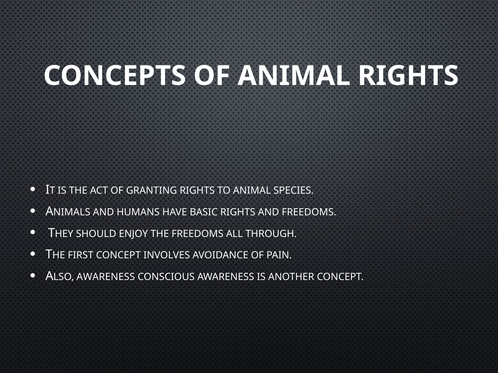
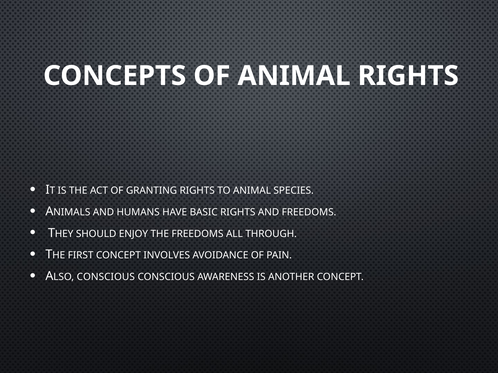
AWARENESS: AWARENESS -> CONSCIOUS (106, 277)
